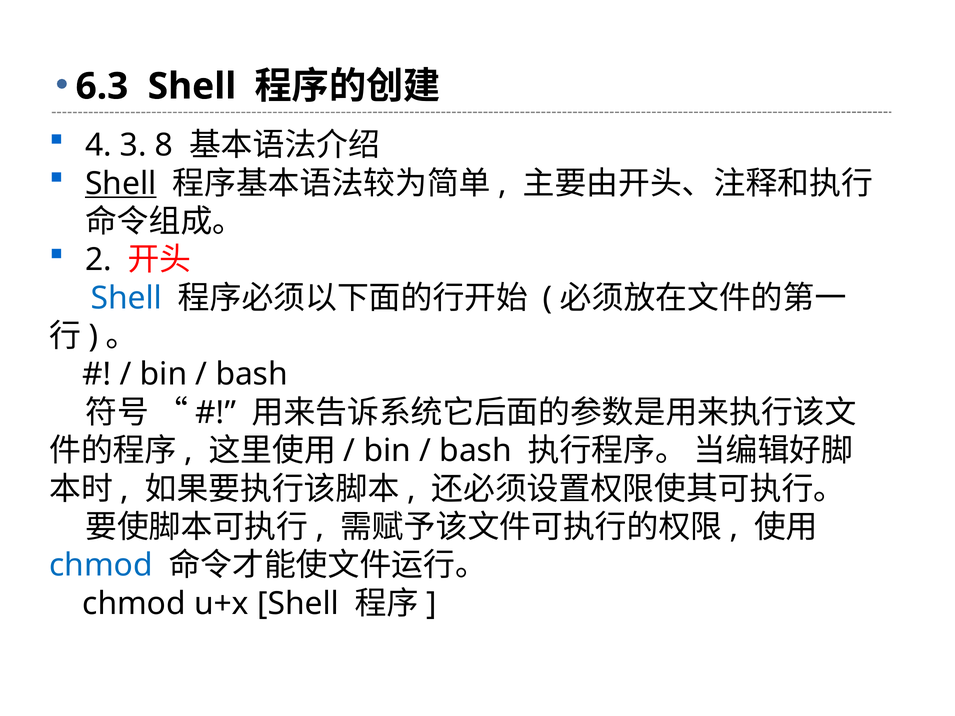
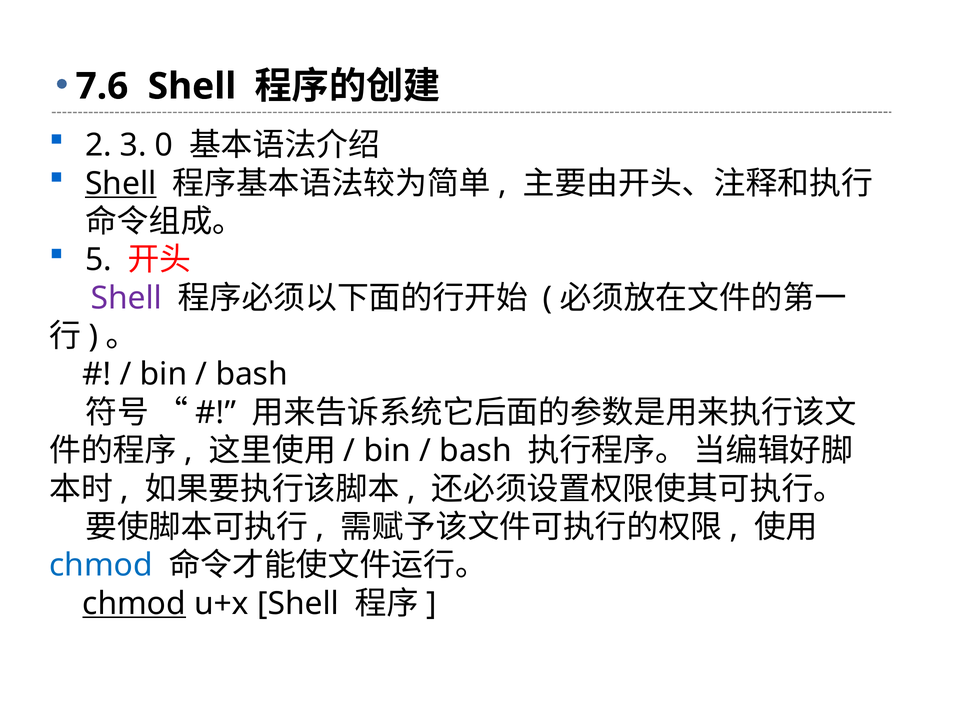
6.3: 6.3 -> 7.6 (102, 86)
4: 4 -> 2 (98, 145)
8: 8 -> 0 (164, 145)
2: 2 -> 5 (98, 260)
Shell colour: blue -> purple (126, 298)
chmod underline: none -> present (134, 604)
